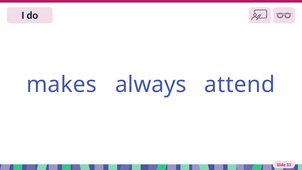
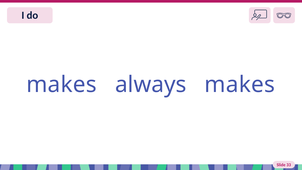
always attend: attend -> makes (240, 85)
